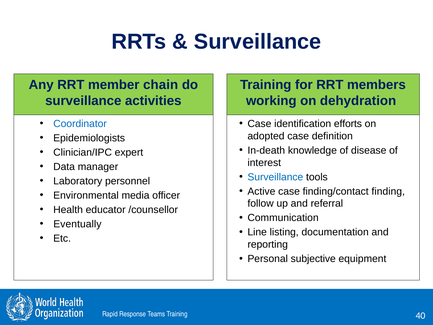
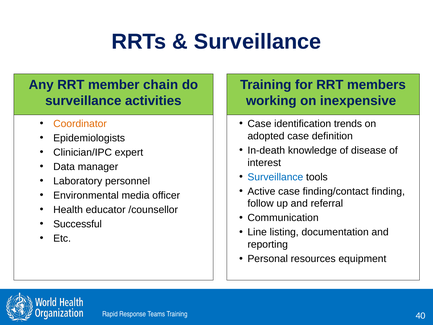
dehydration: dehydration -> inexpensive (358, 101)
Coordinator colour: blue -> orange (80, 124)
efforts: efforts -> trends (348, 124)
Eventually: Eventually -> Successful (78, 224)
subjective: subjective -> resources (313, 259)
